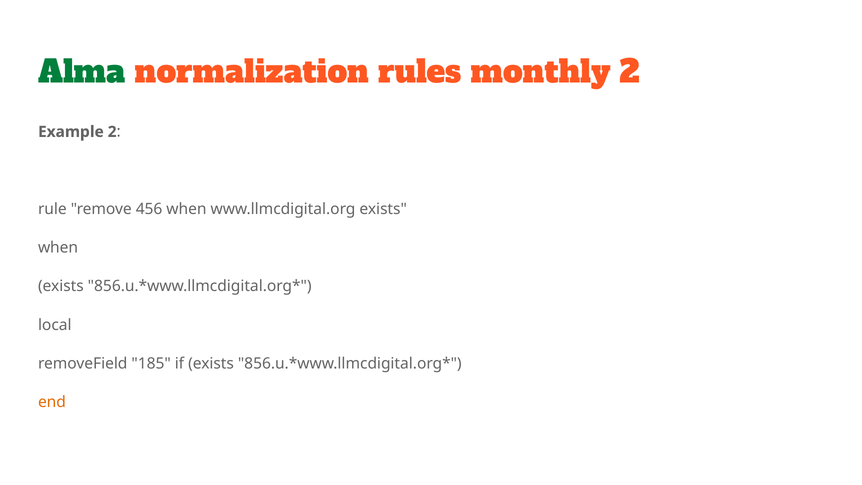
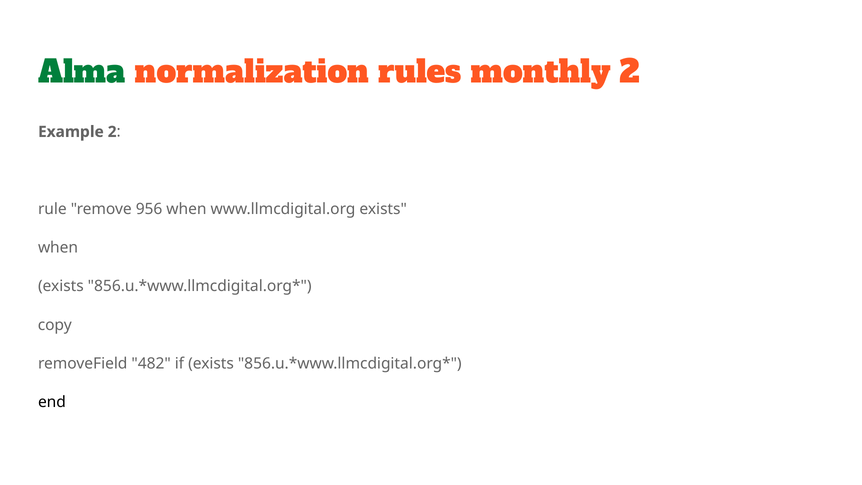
456: 456 -> 956 (149, 209)
local: local -> copy (55, 325)
185: 185 -> 482 (151, 364)
end colour: orange -> black (52, 402)
